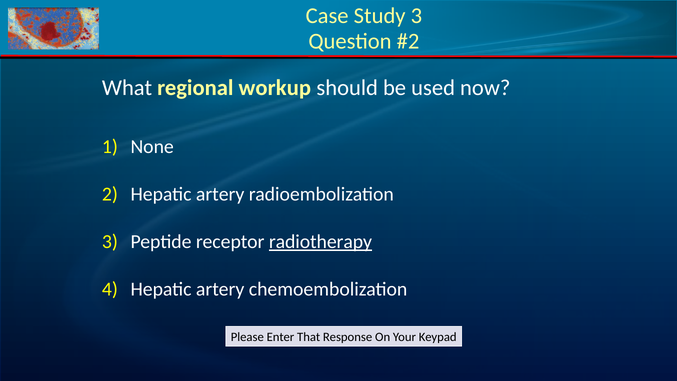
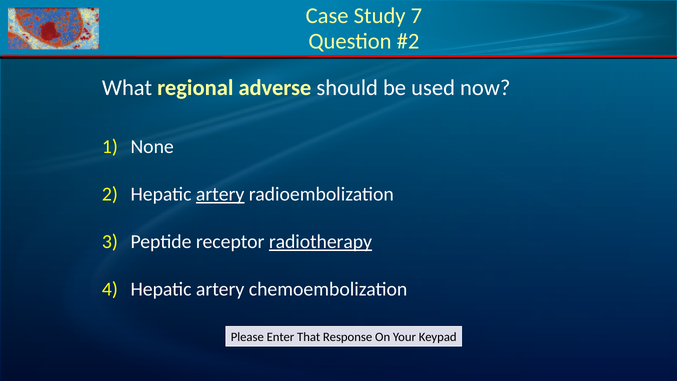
Study 3: 3 -> 7 (416, 16)
workup: workup -> adverse (275, 88)
artery underline: none -> present (220, 194)
